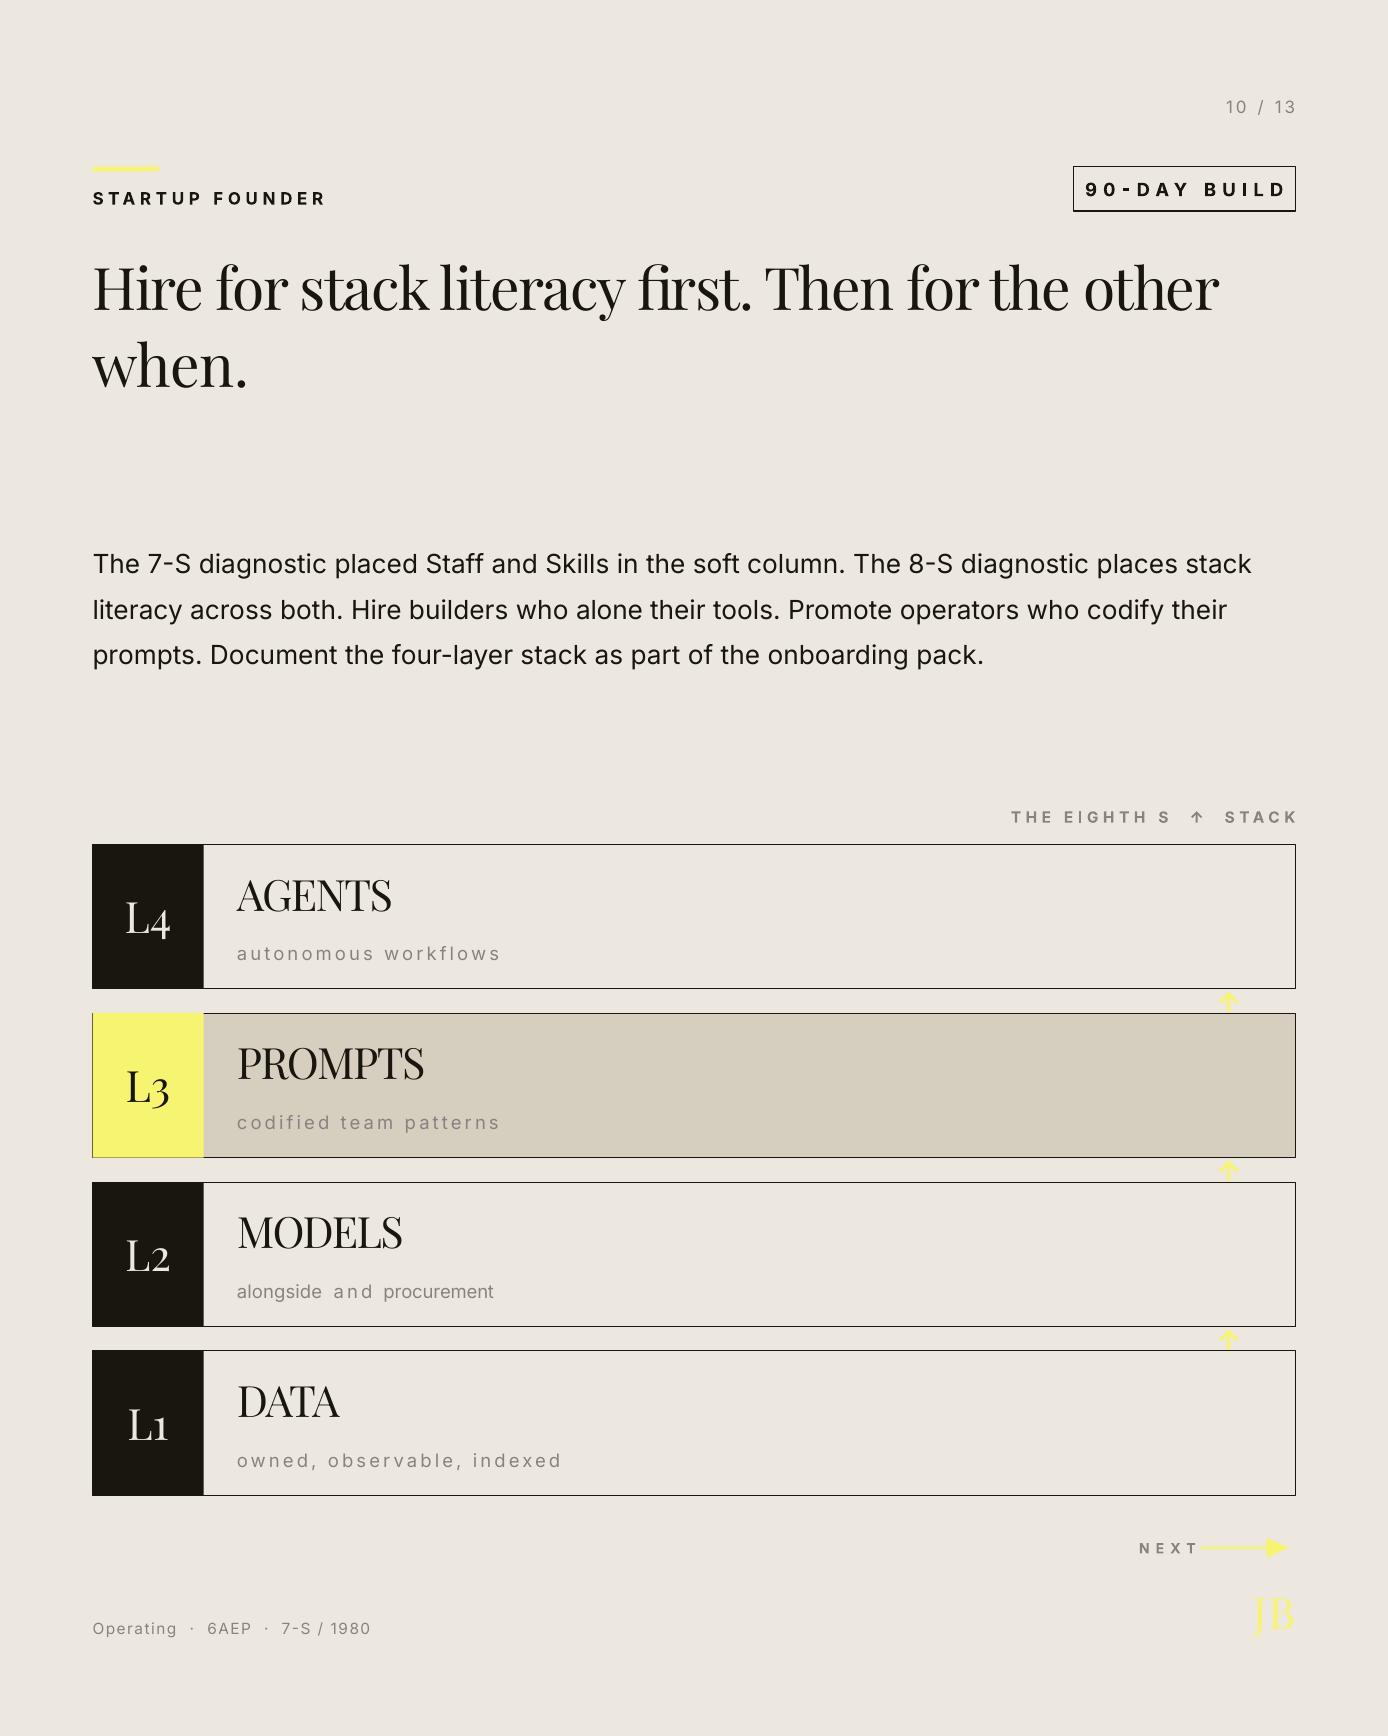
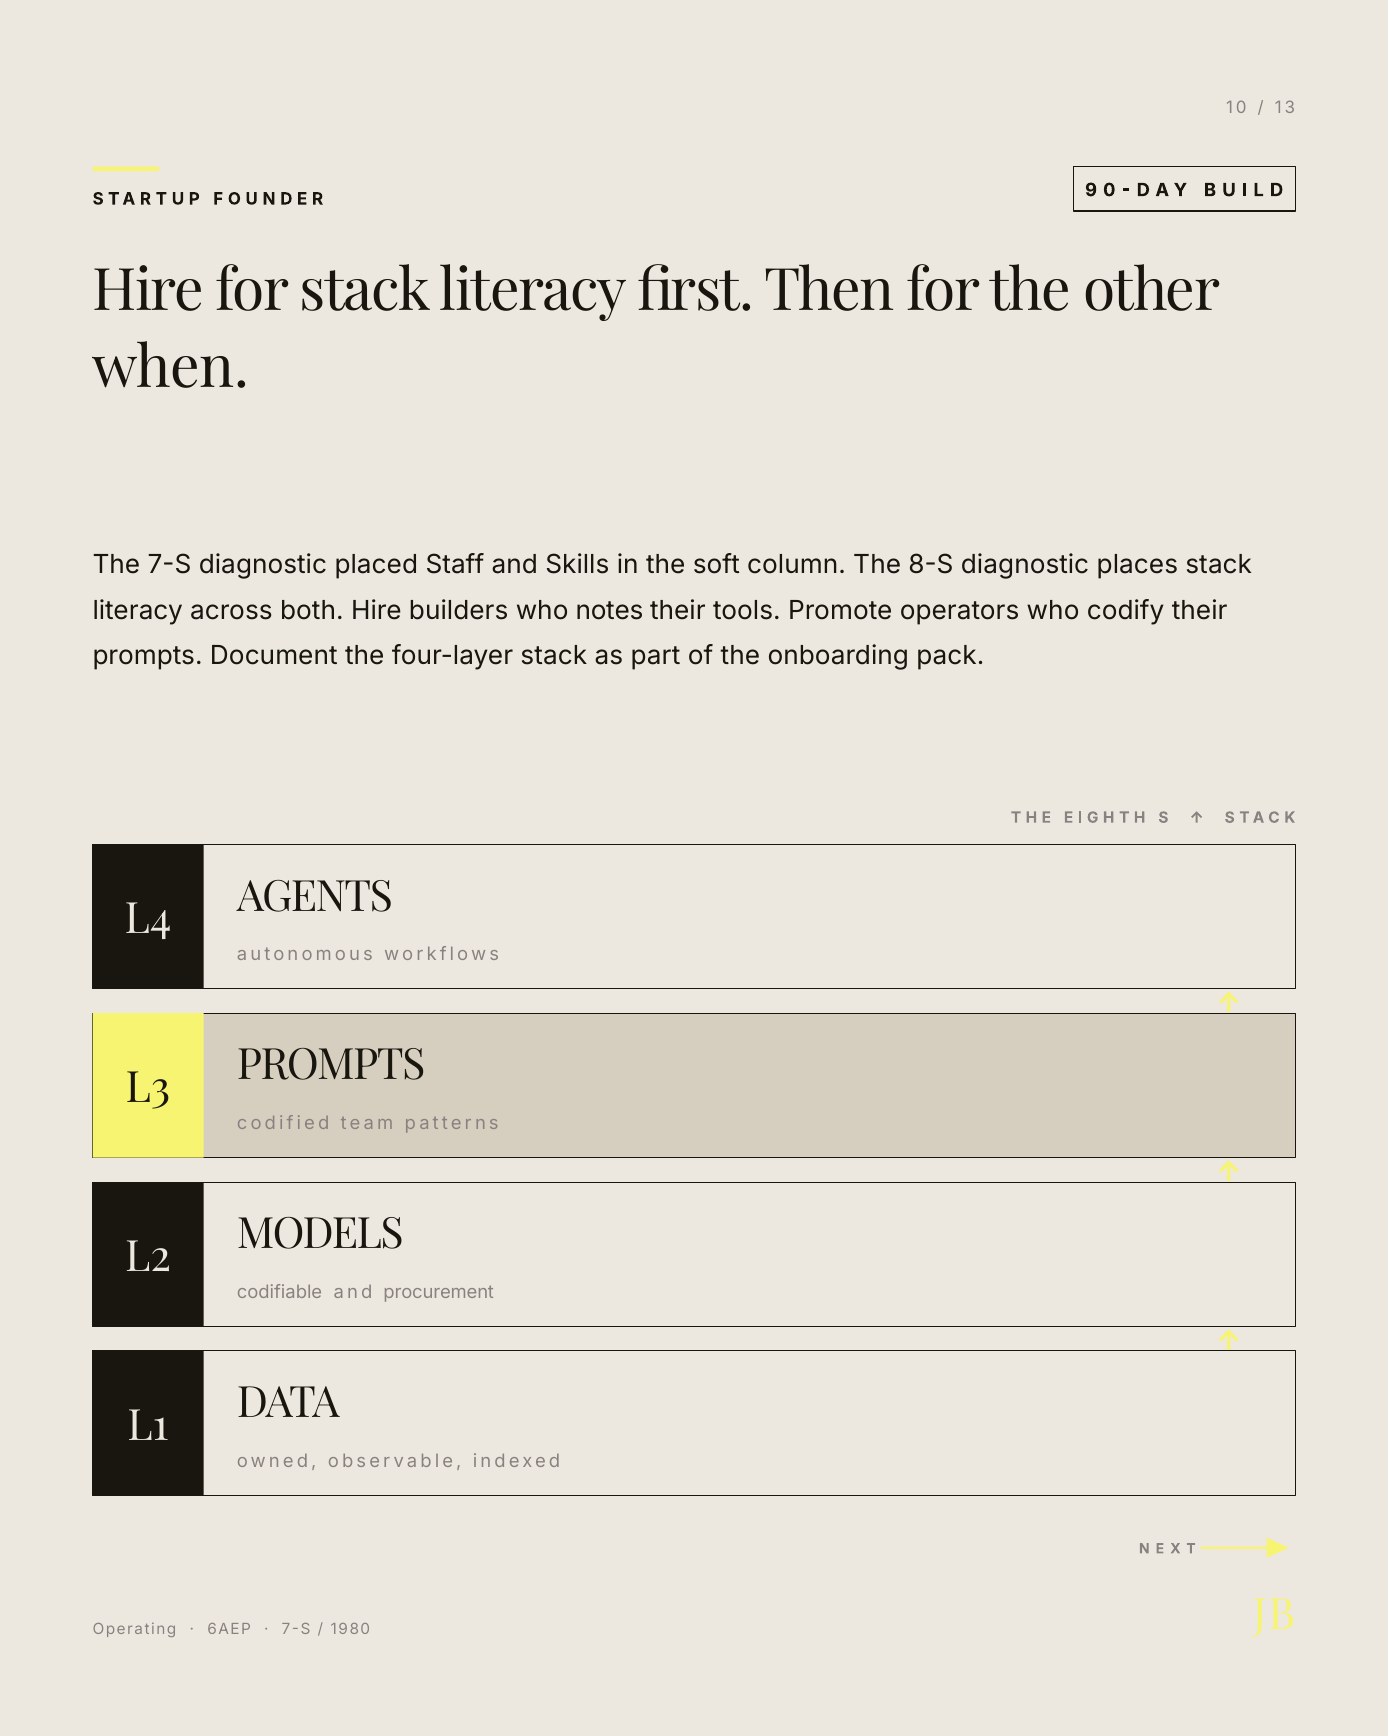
alone: alone -> notes (609, 610)
alongside: alongside -> codifiable (280, 1292)
